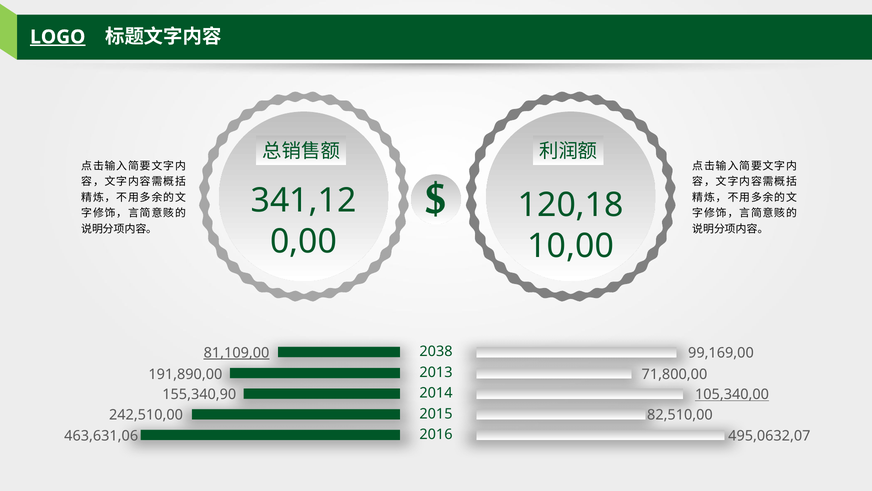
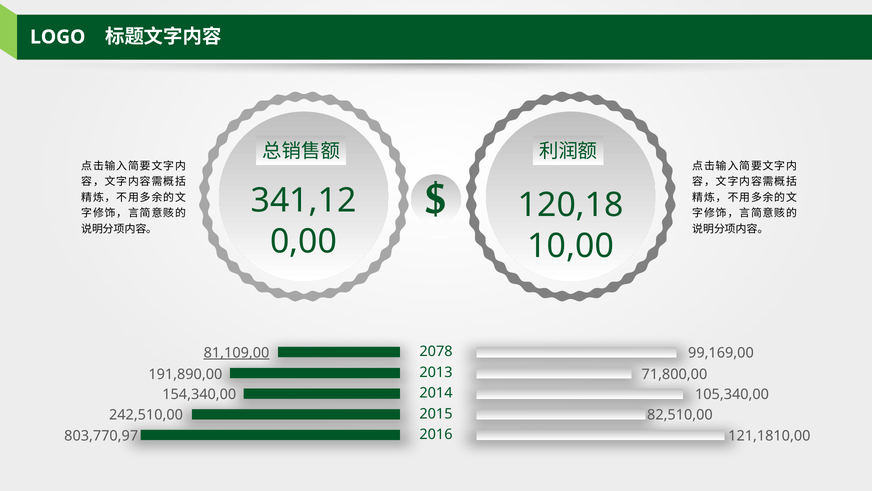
LOGO underline: present -> none (58, 37)
2038: 2038 -> 2078 (436, 351)
155,340,90: 155,340,90 -> 154,340,00 (199, 394)
105,340,00 underline: present -> none (732, 394)
463,631,06: 463,631,06 -> 803,770,97 (101, 435)
495,0632,07: 495,0632,07 -> 121,1810,00 (769, 435)
